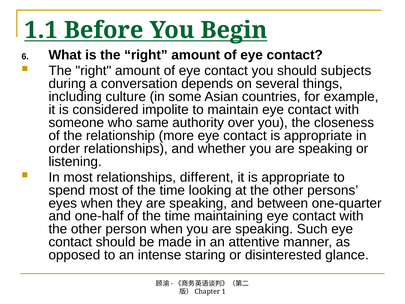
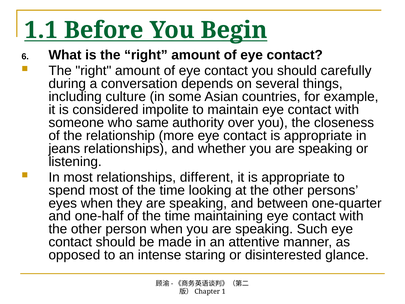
subjects: subjects -> carefully (346, 71)
order: order -> jeans (64, 149)
